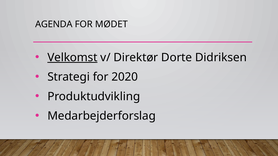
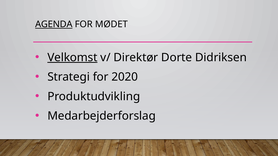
AGENDA underline: none -> present (54, 24)
